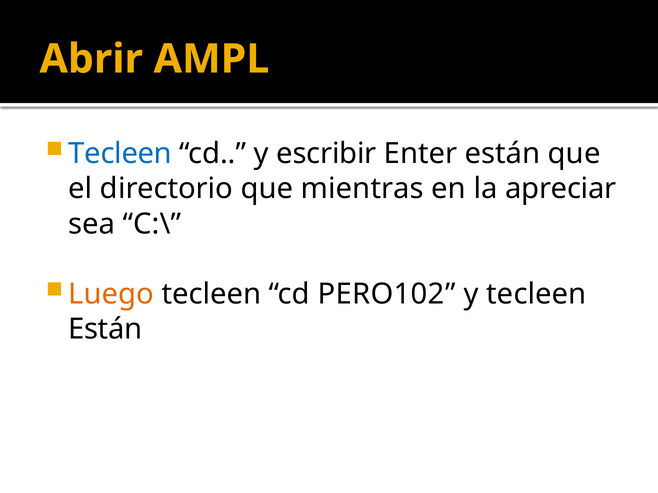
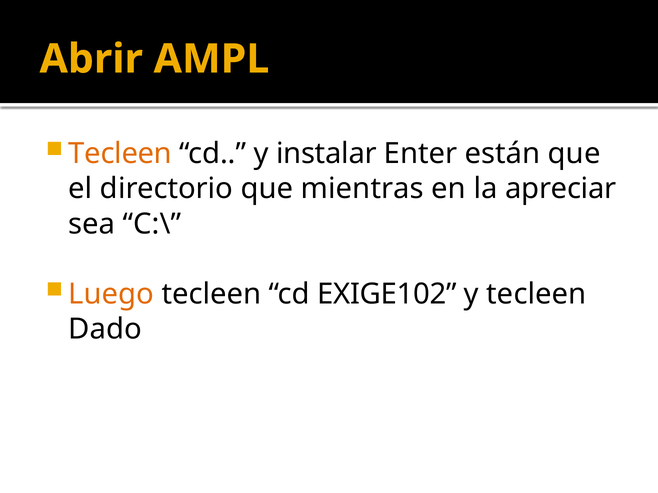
Tecleen colour: blue -> orange (120, 154)
escribir: escribir -> instalar (326, 154)
PERO102: PERO102 -> EXIGE102 (387, 294)
Están: Están -> Dado (105, 329)
